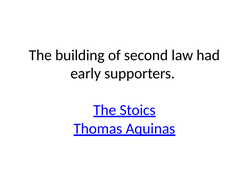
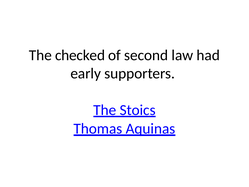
building: building -> checked (80, 55)
